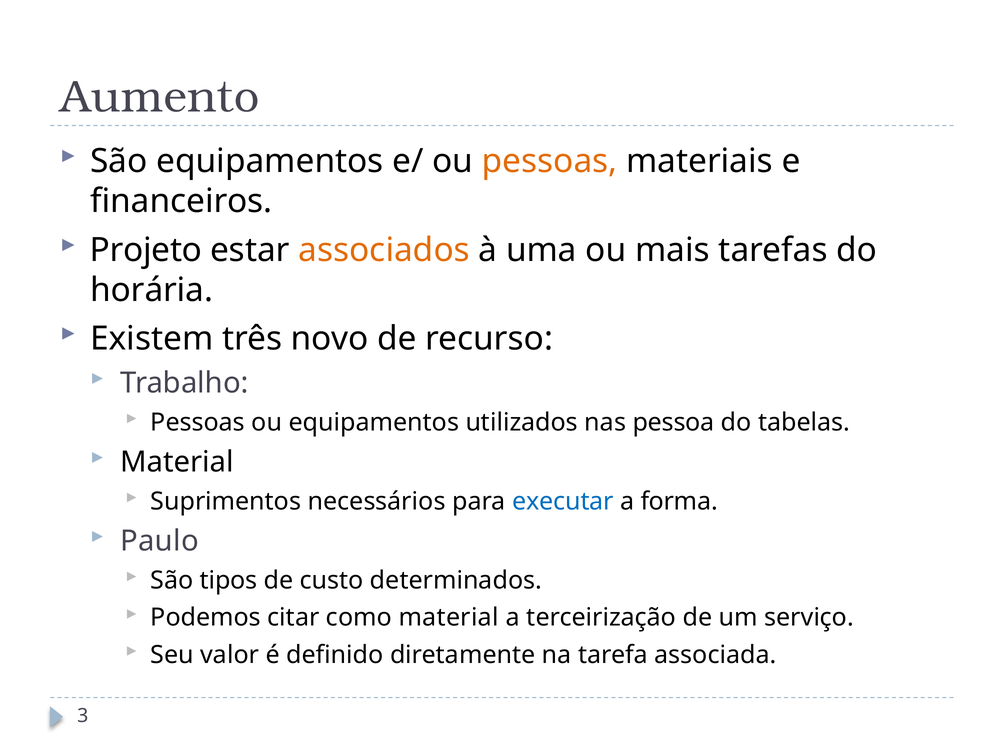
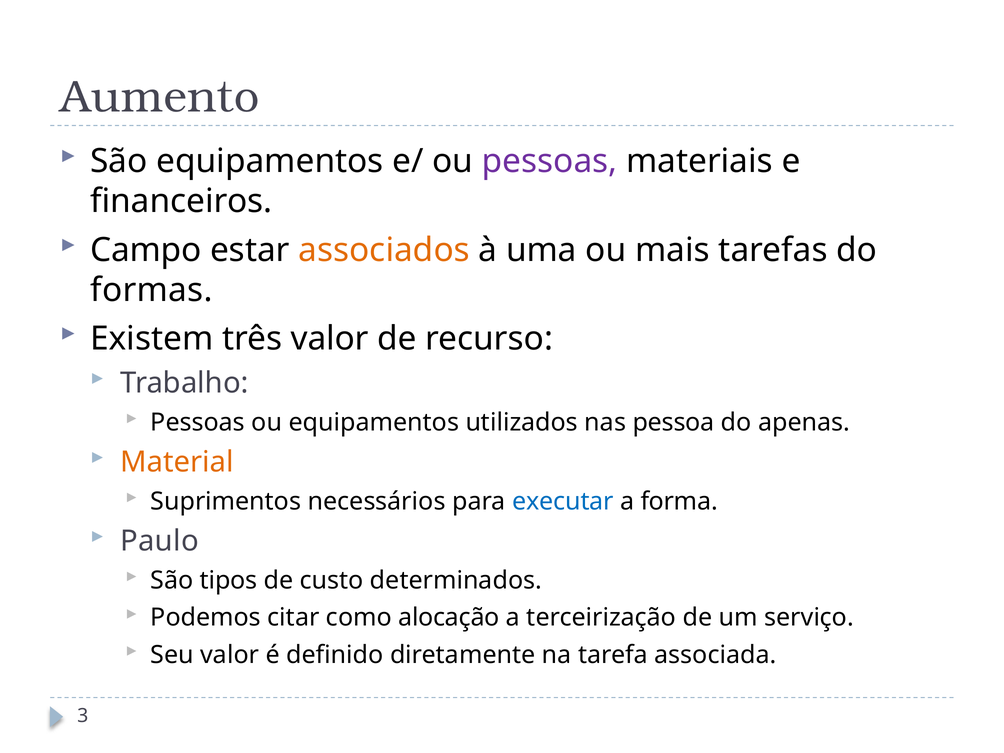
pessoas colour: orange -> purple (550, 161)
Projeto: Projeto -> Campo (146, 250)
horária: horária -> formas (151, 290)
três novo: novo -> valor (330, 339)
tabelas: tabelas -> apenas (804, 422)
Material colour: black -> orange (177, 462)
como material: material -> alocação (449, 618)
